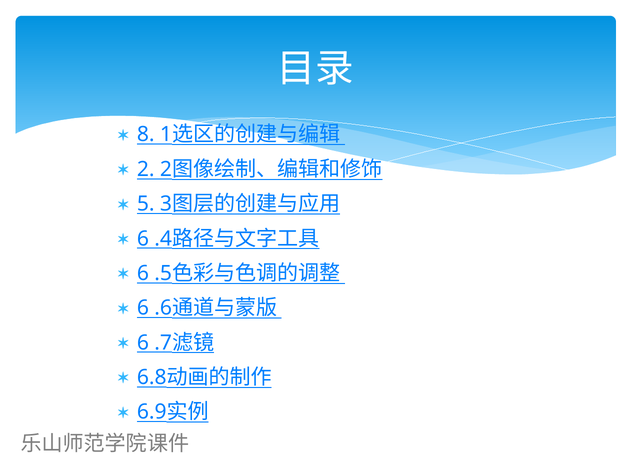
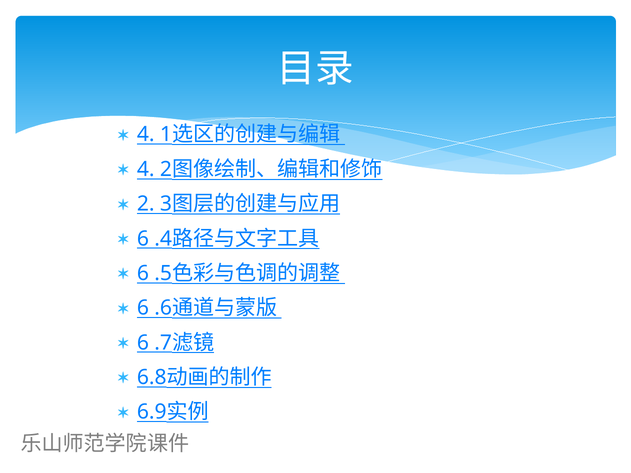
8: 8 -> 4 (146, 135)
2: 2 -> 4 (146, 169)
5: 5 -> 2 (146, 204)
